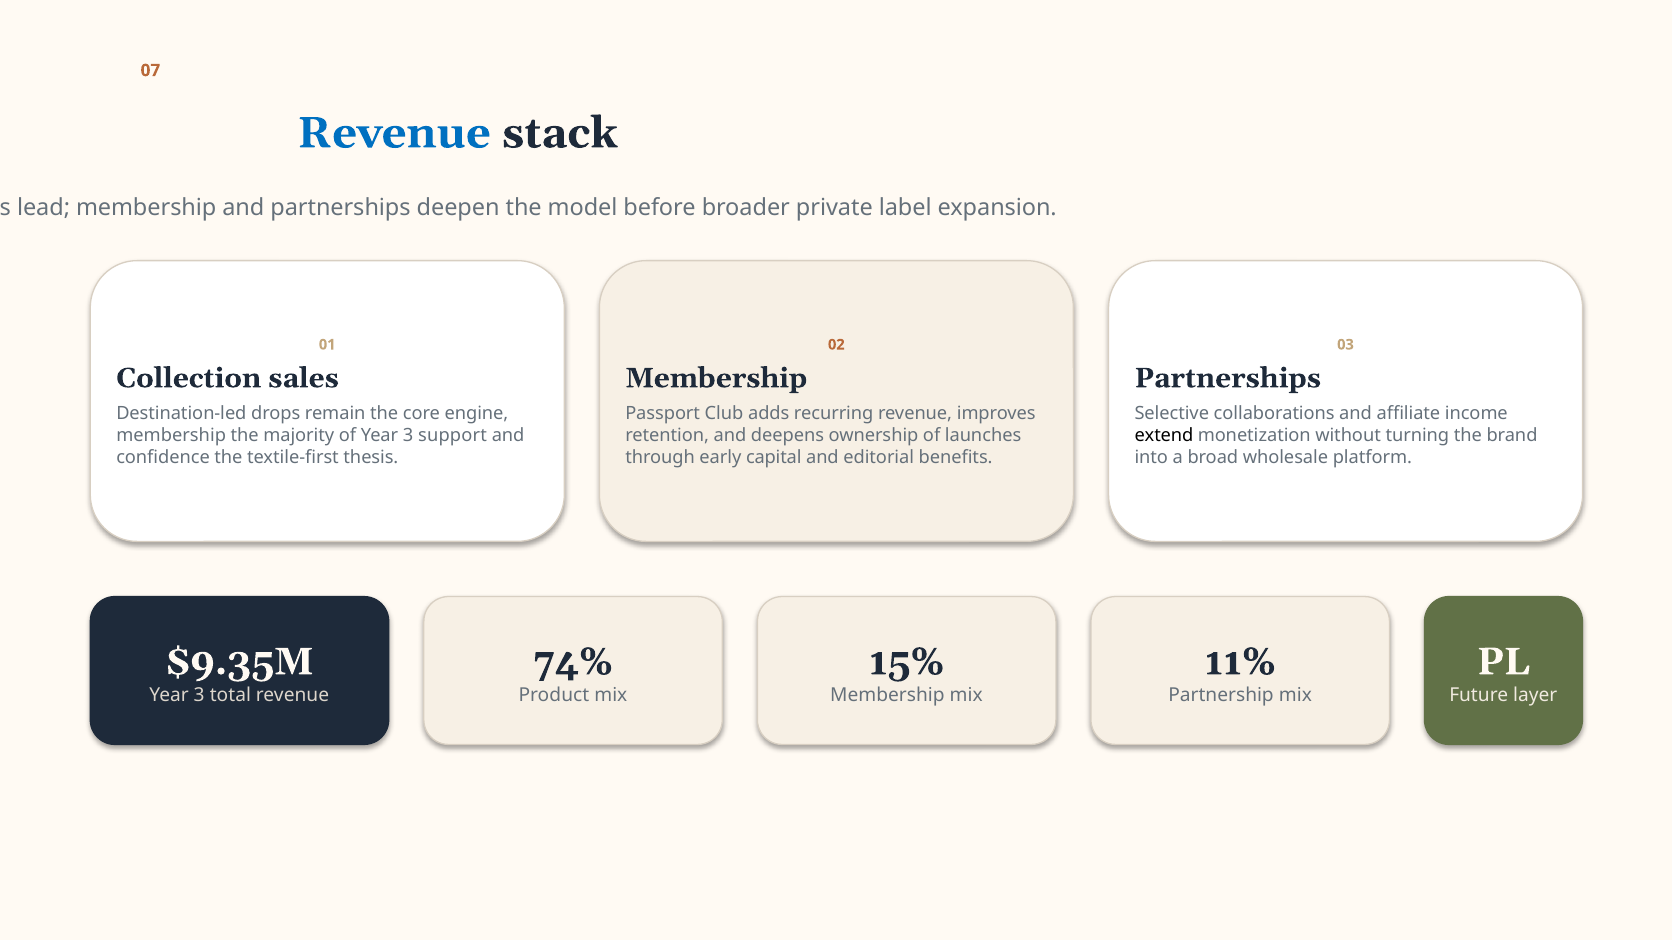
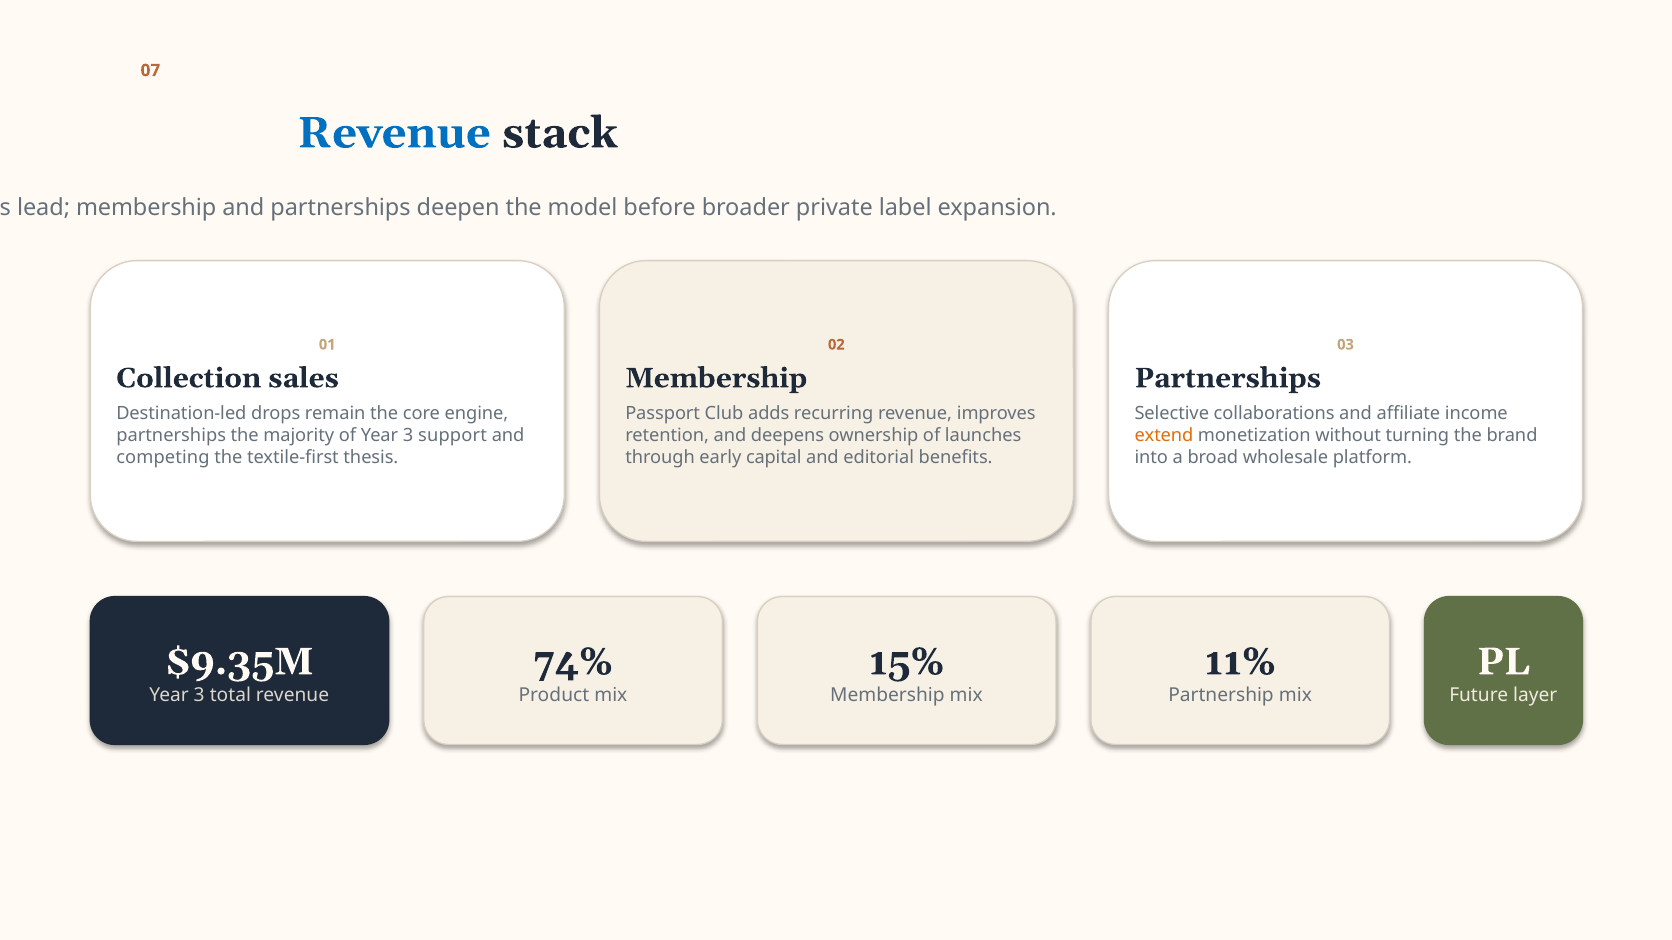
membership: membership -> partnerships (171, 436)
extend colour: black -> orange (1164, 436)
confidence: confidence -> competing (163, 458)
